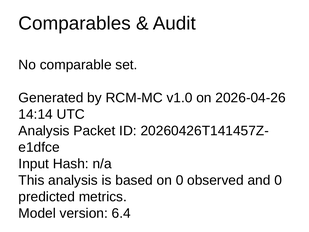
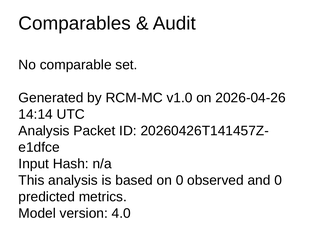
6.4: 6.4 -> 4.0 (121, 213)
